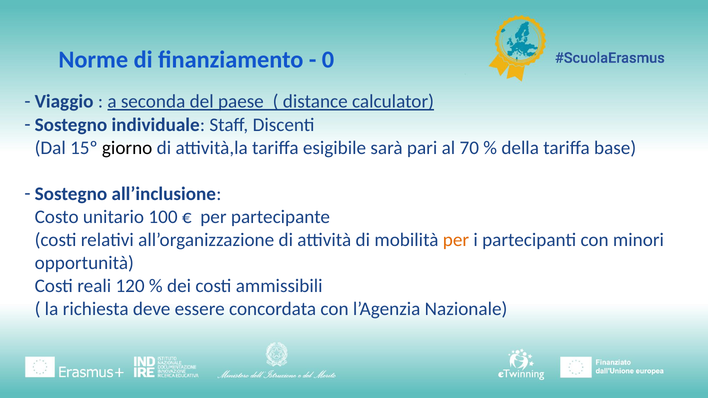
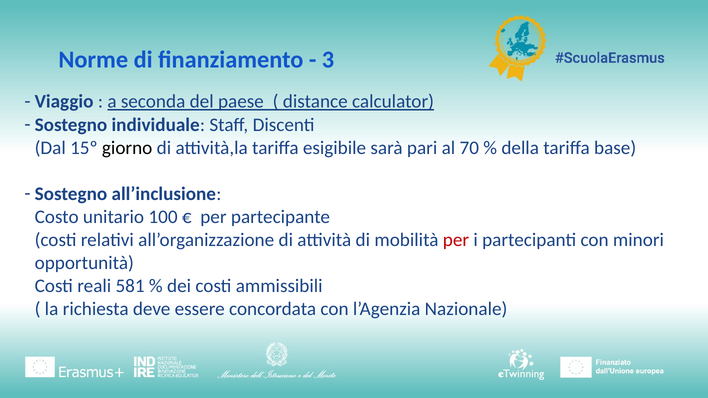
0: 0 -> 3 (328, 60)
per colour: orange -> red (456, 240)
120: 120 -> 581 (130, 286)
